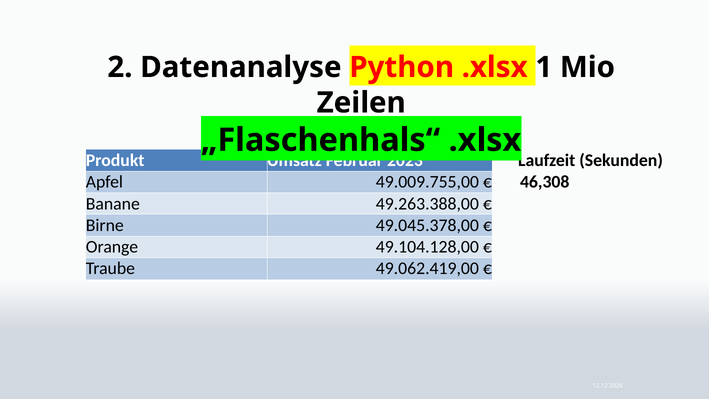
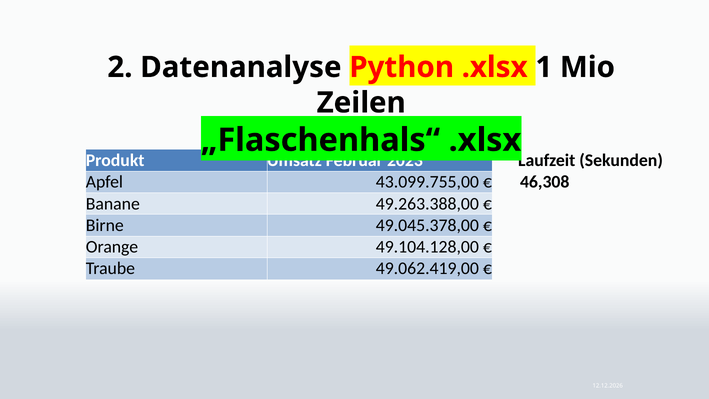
49.009.755,00: 49.009.755,00 -> 43.099.755,00 (427, 182)
